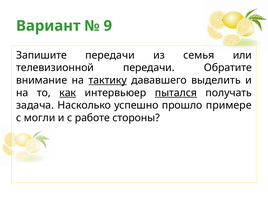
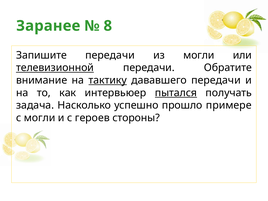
Вариант: Вариант -> Заранее (48, 26)
9: 9 -> 8 (108, 26)
из семья: семья -> могли (199, 55)
телевизионной underline: none -> present (55, 68)
дававшего выделить: выделить -> передачи (216, 80)
как underline: present -> none (68, 93)
работе: работе -> героев (92, 118)
